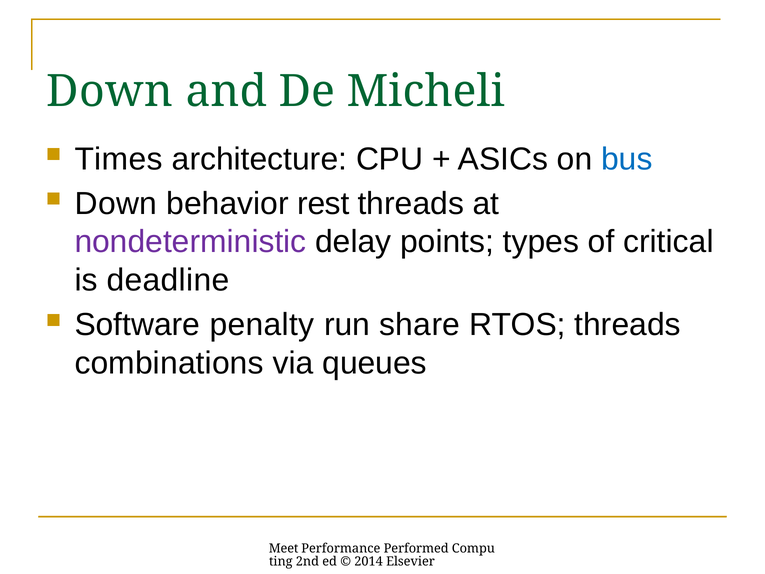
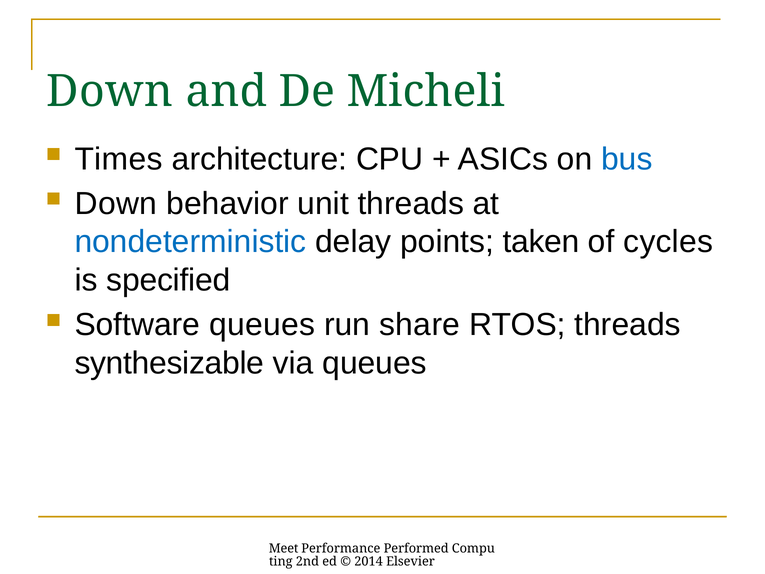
rest: rest -> unit (323, 204)
nondeterministic colour: purple -> blue (190, 242)
types: types -> taken (541, 242)
critical: critical -> cycles (668, 242)
deadline: deadline -> specified (168, 280)
Software penalty: penalty -> queues (262, 325)
combinations: combinations -> synthesizable (169, 363)
